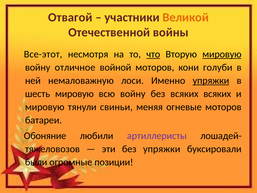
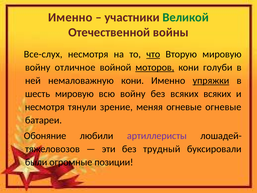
Отвагой: Отвагой -> Именно (70, 17)
Великой colour: orange -> green (186, 17)
Все-этот: Все-этот -> Все-слух (43, 54)
мировую underline: present -> none (222, 54)
моторов underline: none -> present (155, 67)
немаловажную лоси: лоси -> кони (133, 81)
мировую: мировую -> несмотря (45, 107)
свиньи: свиньи -> зрение (116, 107)
огневые моторов: моторов -> огневые (223, 107)
без упряжки: упряжки -> трудный (162, 149)
